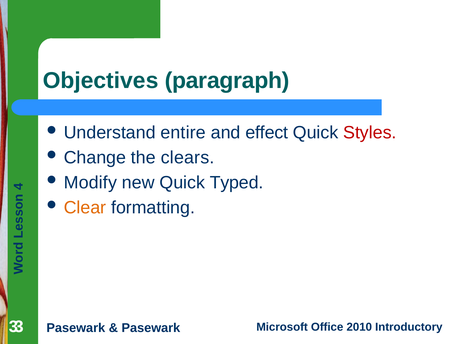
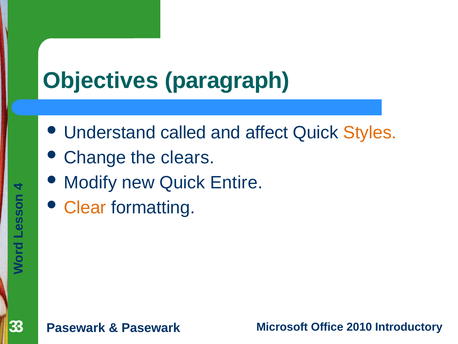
entire: entire -> called (183, 133)
effect: effect -> affect (267, 133)
Styles colour: red -> orange (370, 133)
Typed: Typed -> Entire (236, 182)
